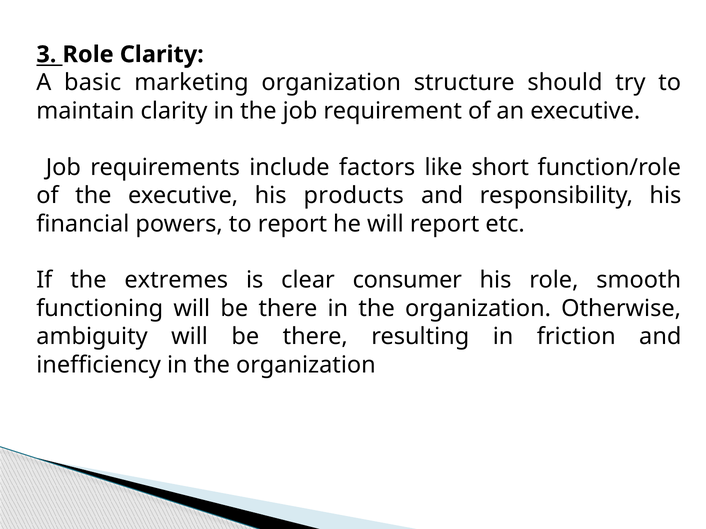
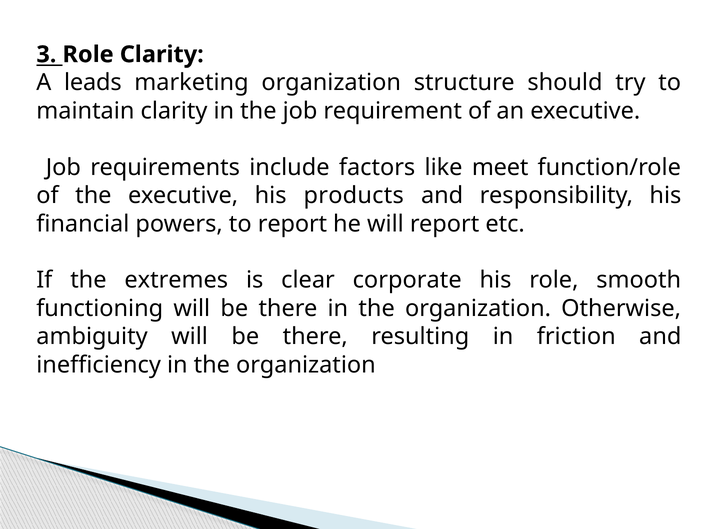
basic: basic -> leads (93, 83)
short: short -> meet (500, 167)
consumer: consumer -> corporate (407, 280)
